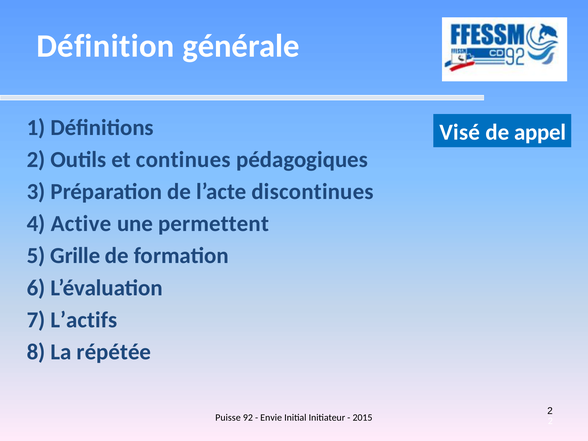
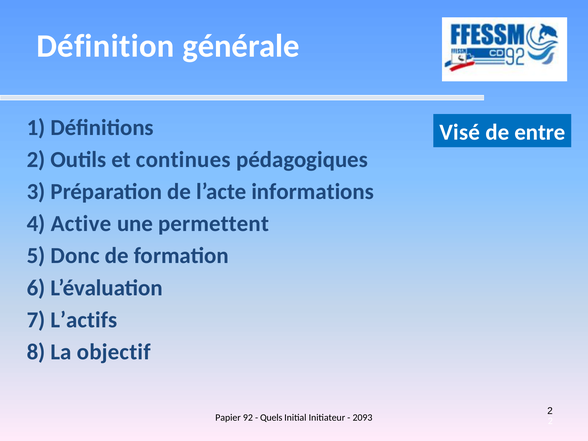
appel: appel -> entre (540, 132)
discontinues: discontinues -> informations (313, 192)
Grille: Grille -> Donc (75, 256)
répétée: répétée -> objectif (114, 352)
Puisse: Puisse -> Papier (228, 418)
Envie: Envie -> Quels (271, 418)
2015: 2015 -> 2093 (362, 418)
